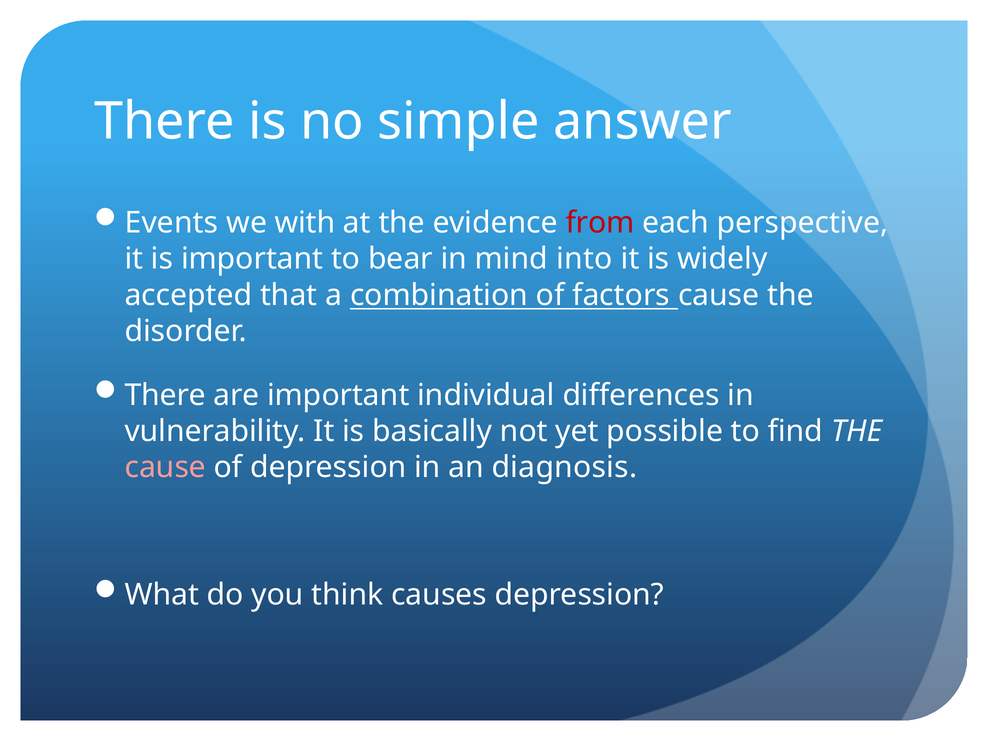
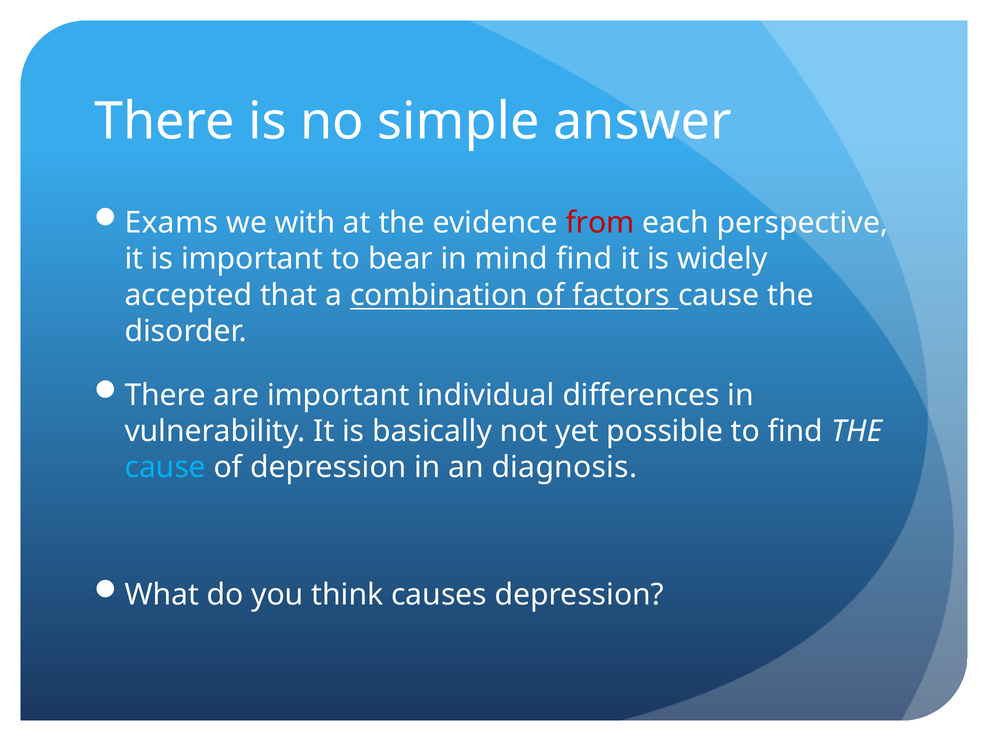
Events: Events -> Exams (171, 223)
mind into: into -> find (584, 259)
cause colour: pink -> light blue (165, 468)
